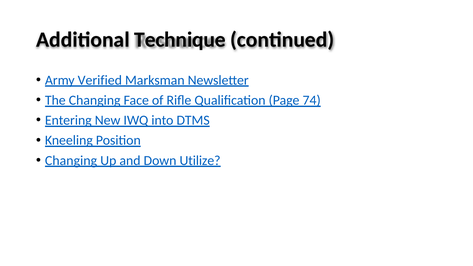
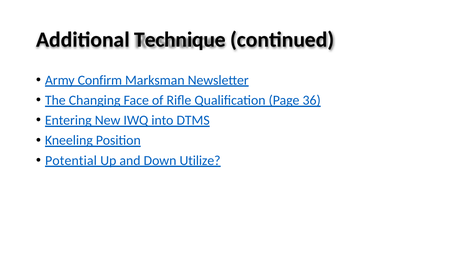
Verified: Verified -> Confirm (100, 80)
74: 74 -> 36 (312, 100)
Changing: Changing -> Potential (71, 161)
